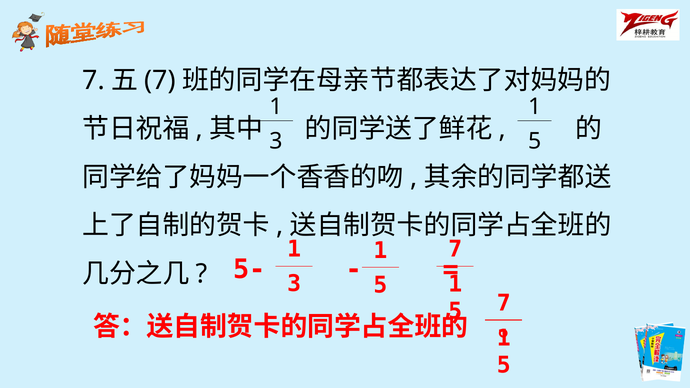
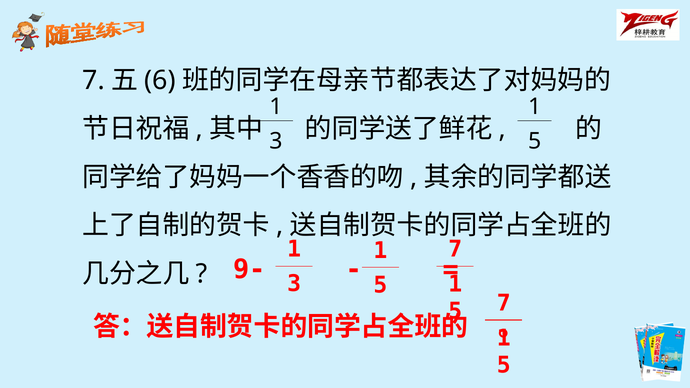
7: 7 -> 6 (160, 81)
5-: 5- -> 9- (249, 269)
